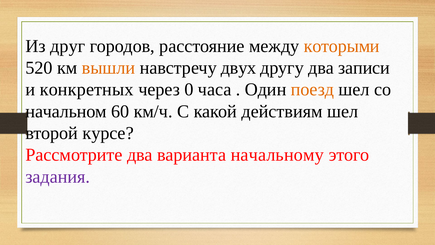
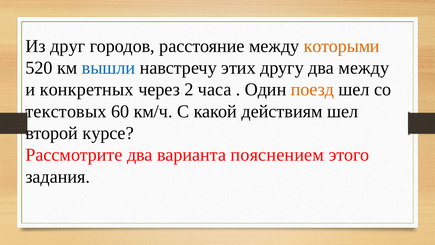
вышли colour: orange -> blue (109, 68)
двух: двух -> этих (239, 68)
два записи: записи -> между (364, 68)
0: 0 -> 2 (189, 89)
начальном: начальном -> текстовых (66, 111)
начальному: начальному -> пояснением (277, 155)
задания colour: purple -> black (58, 176)
